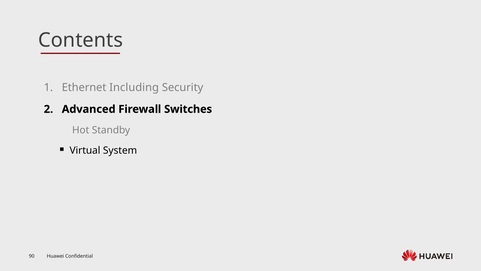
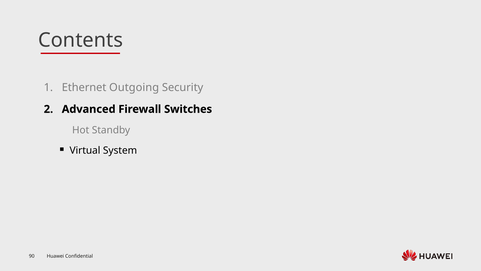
Including: Including -> Outgoing (134, 87)
